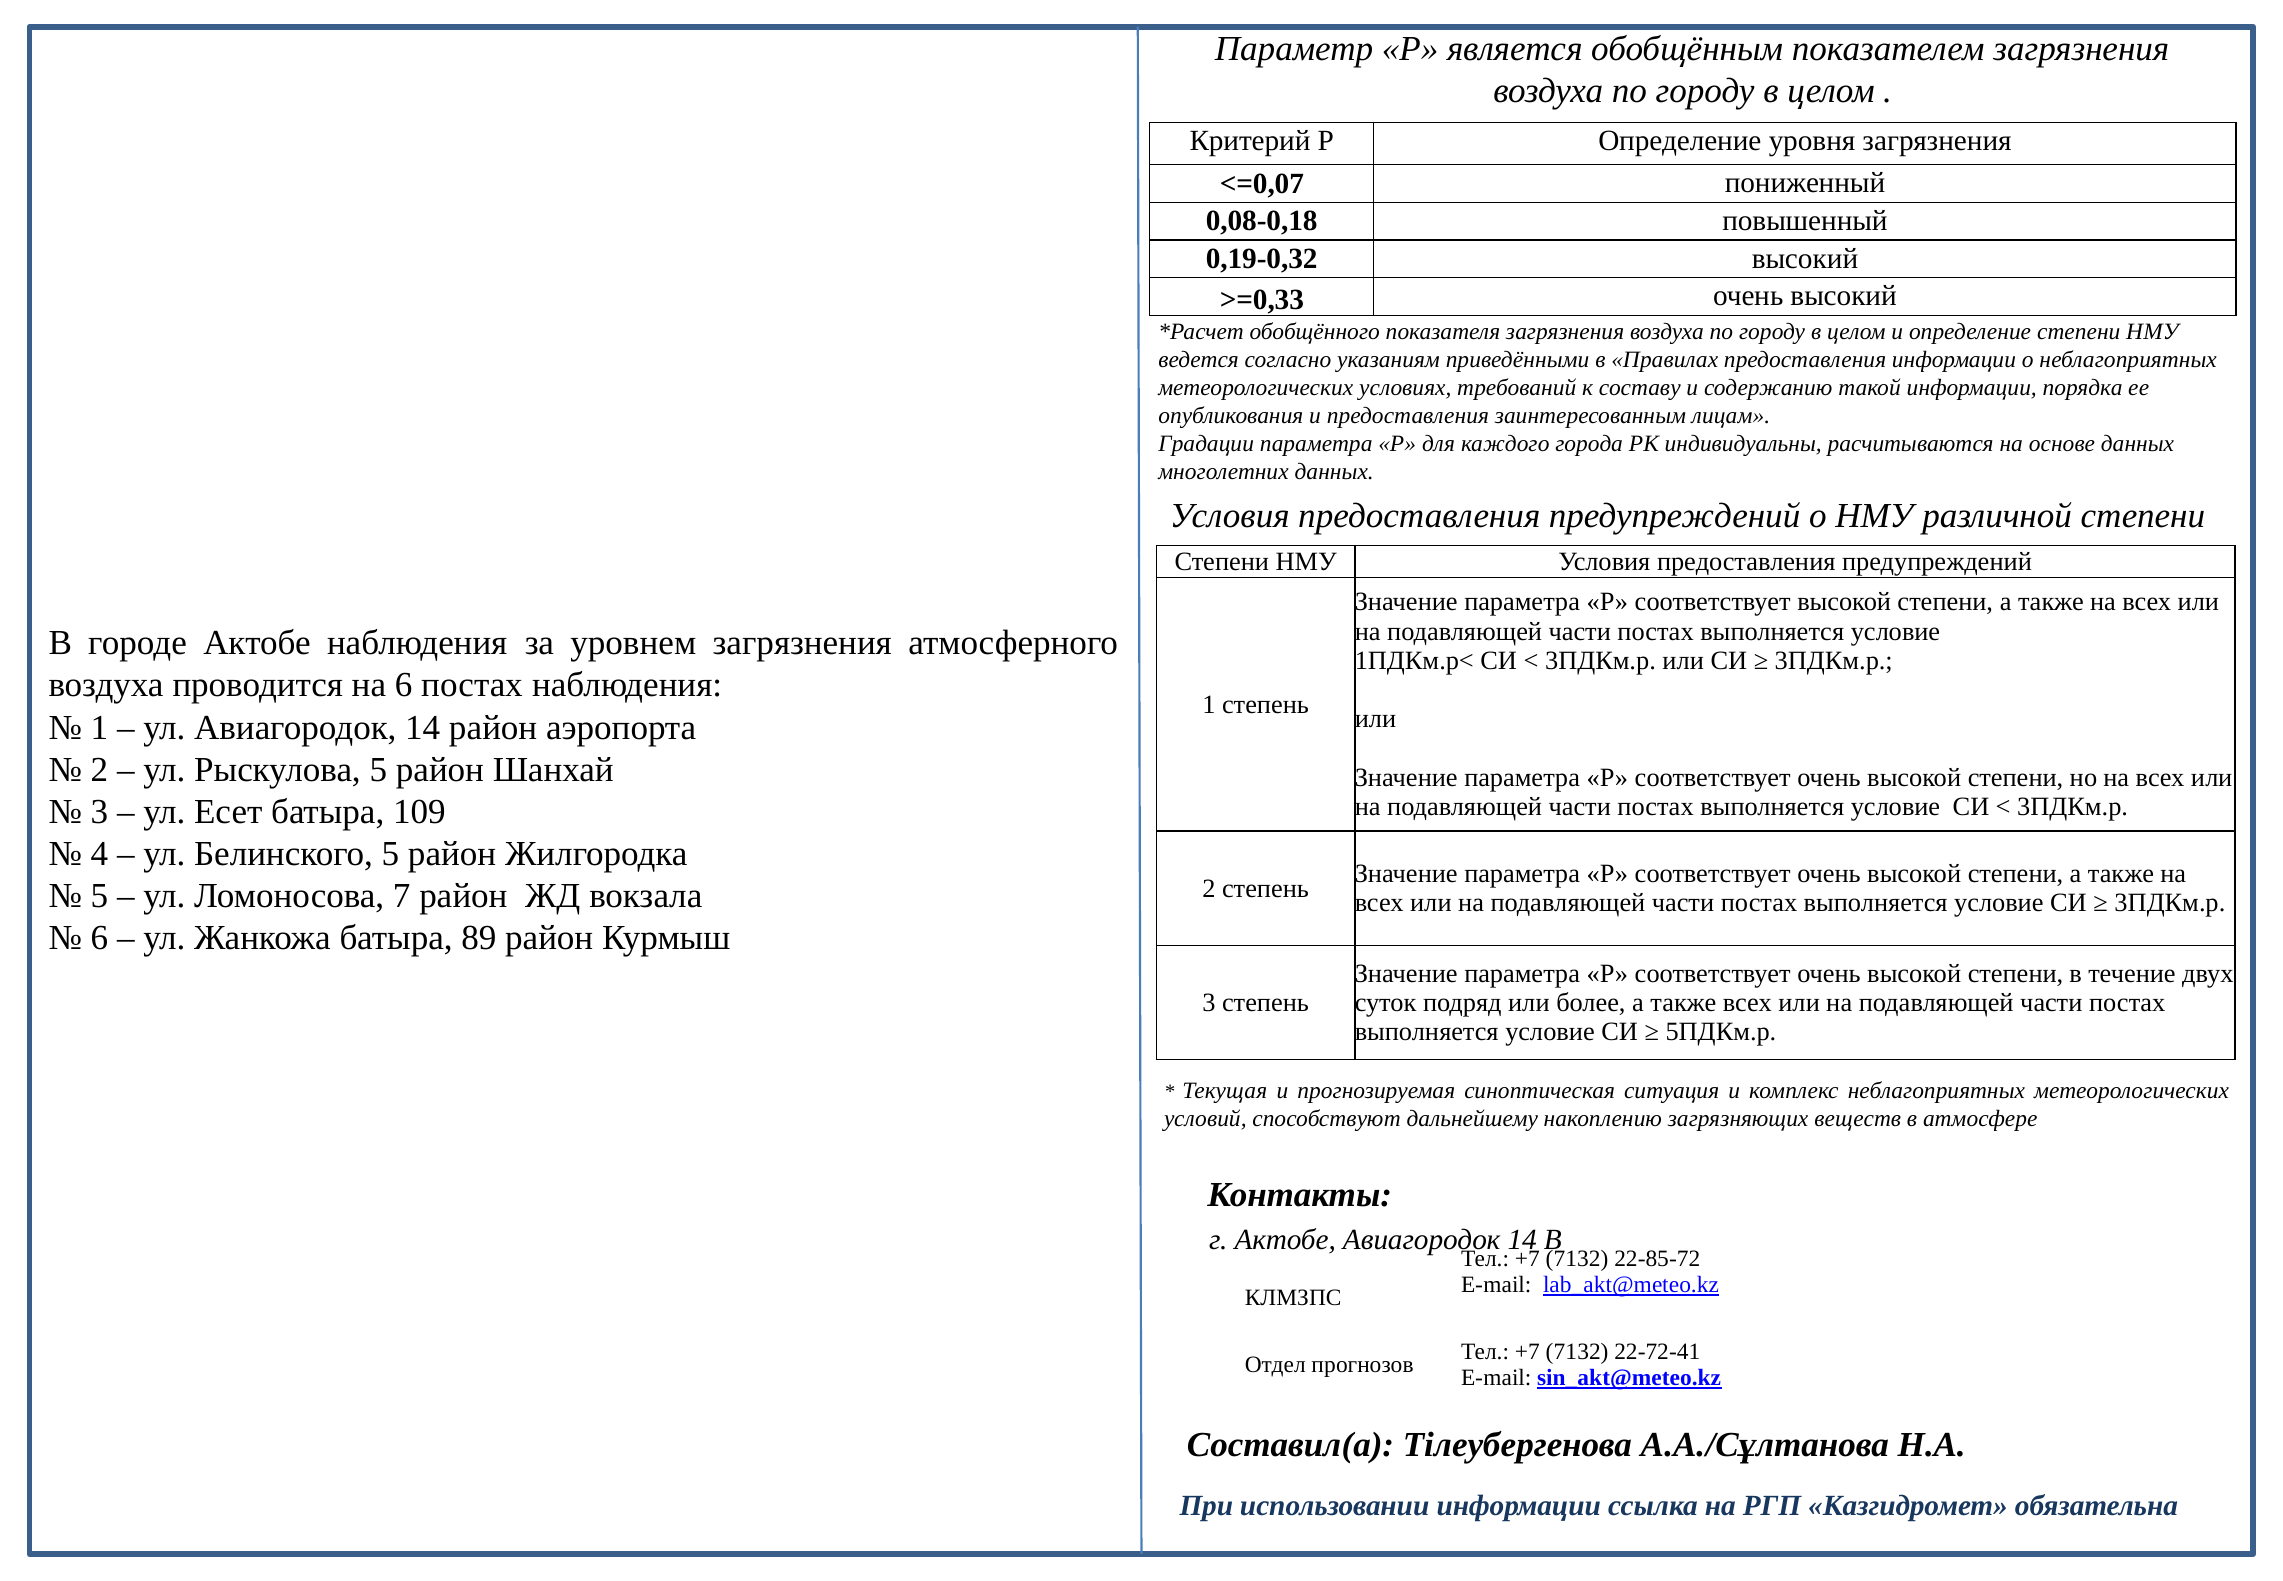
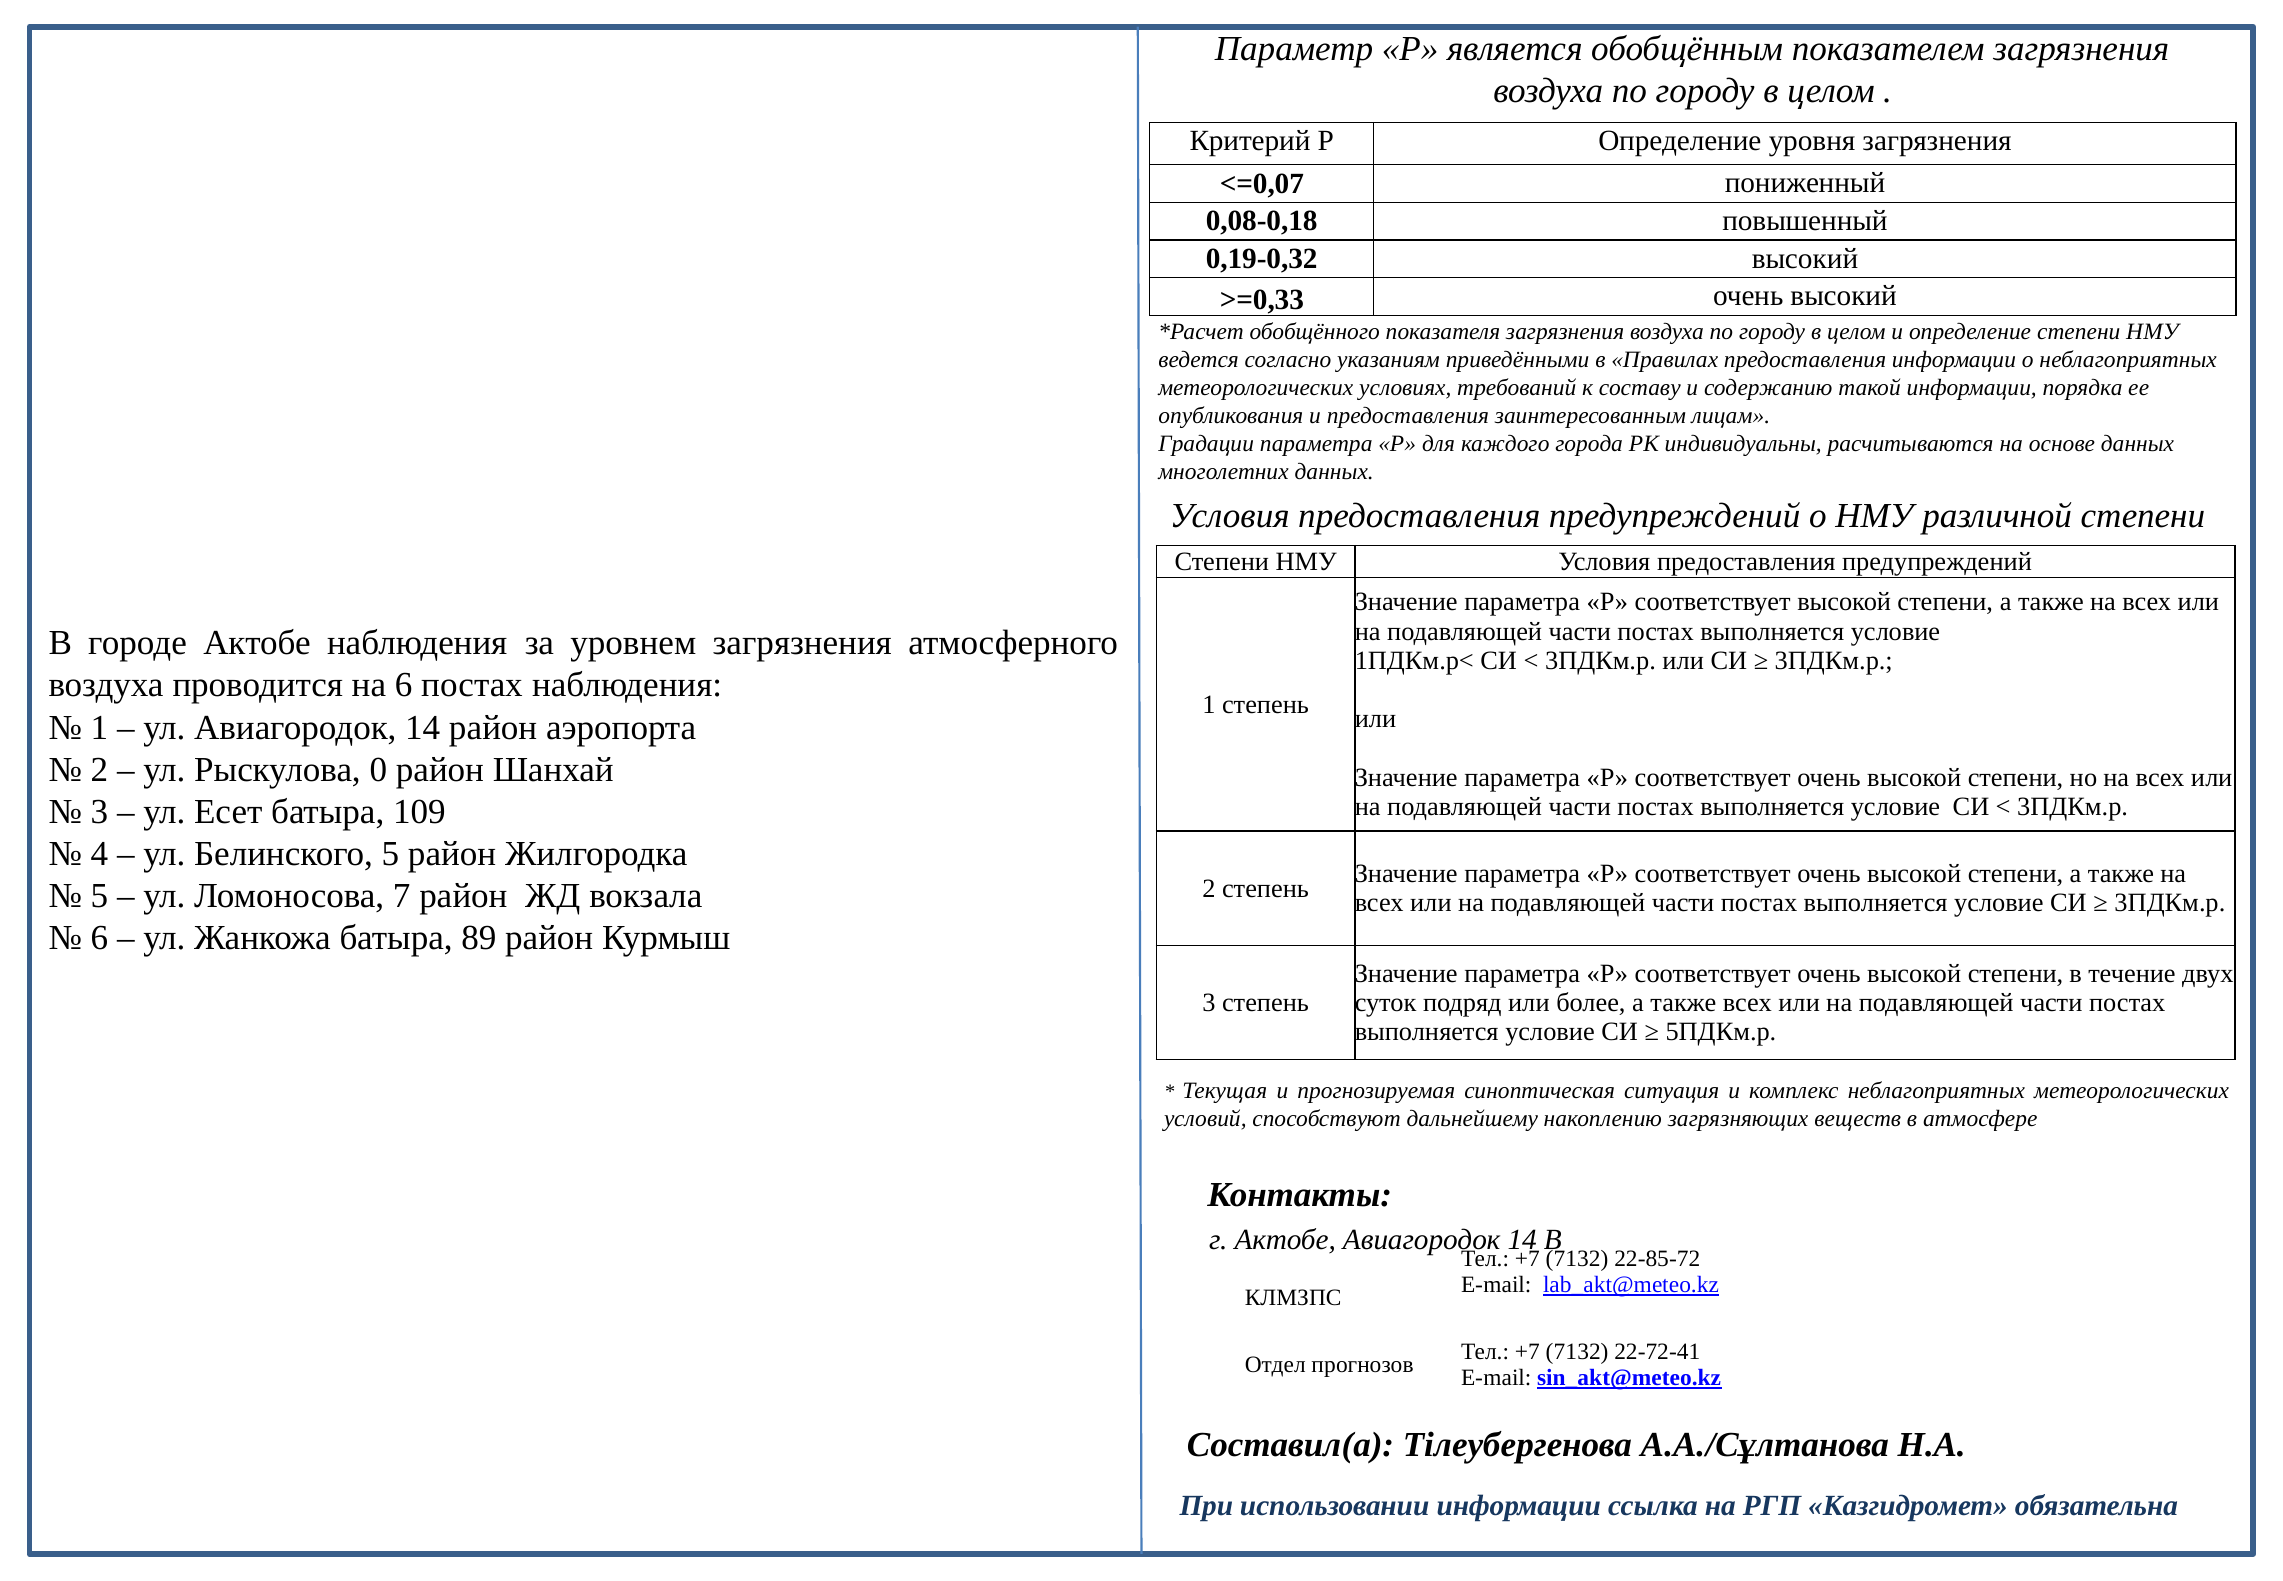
Рыскулова 5: 5 -> 0 (378, 769)
